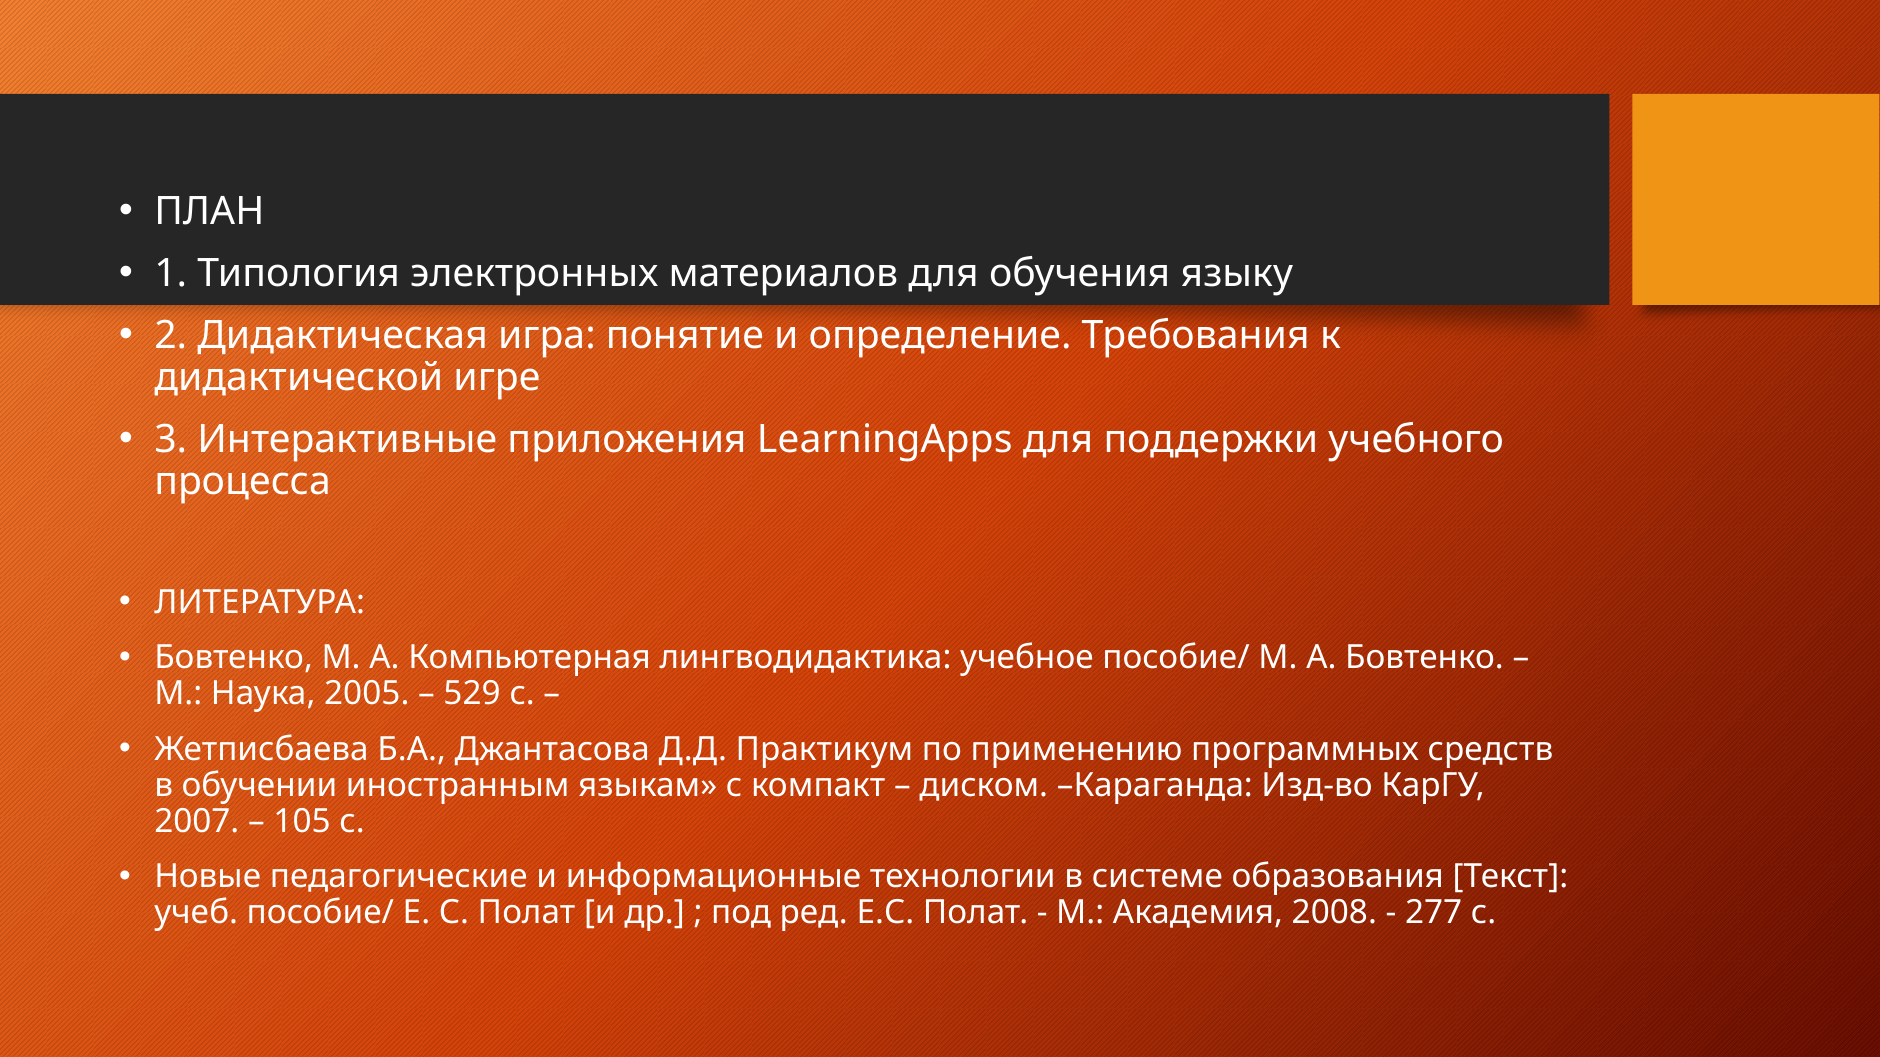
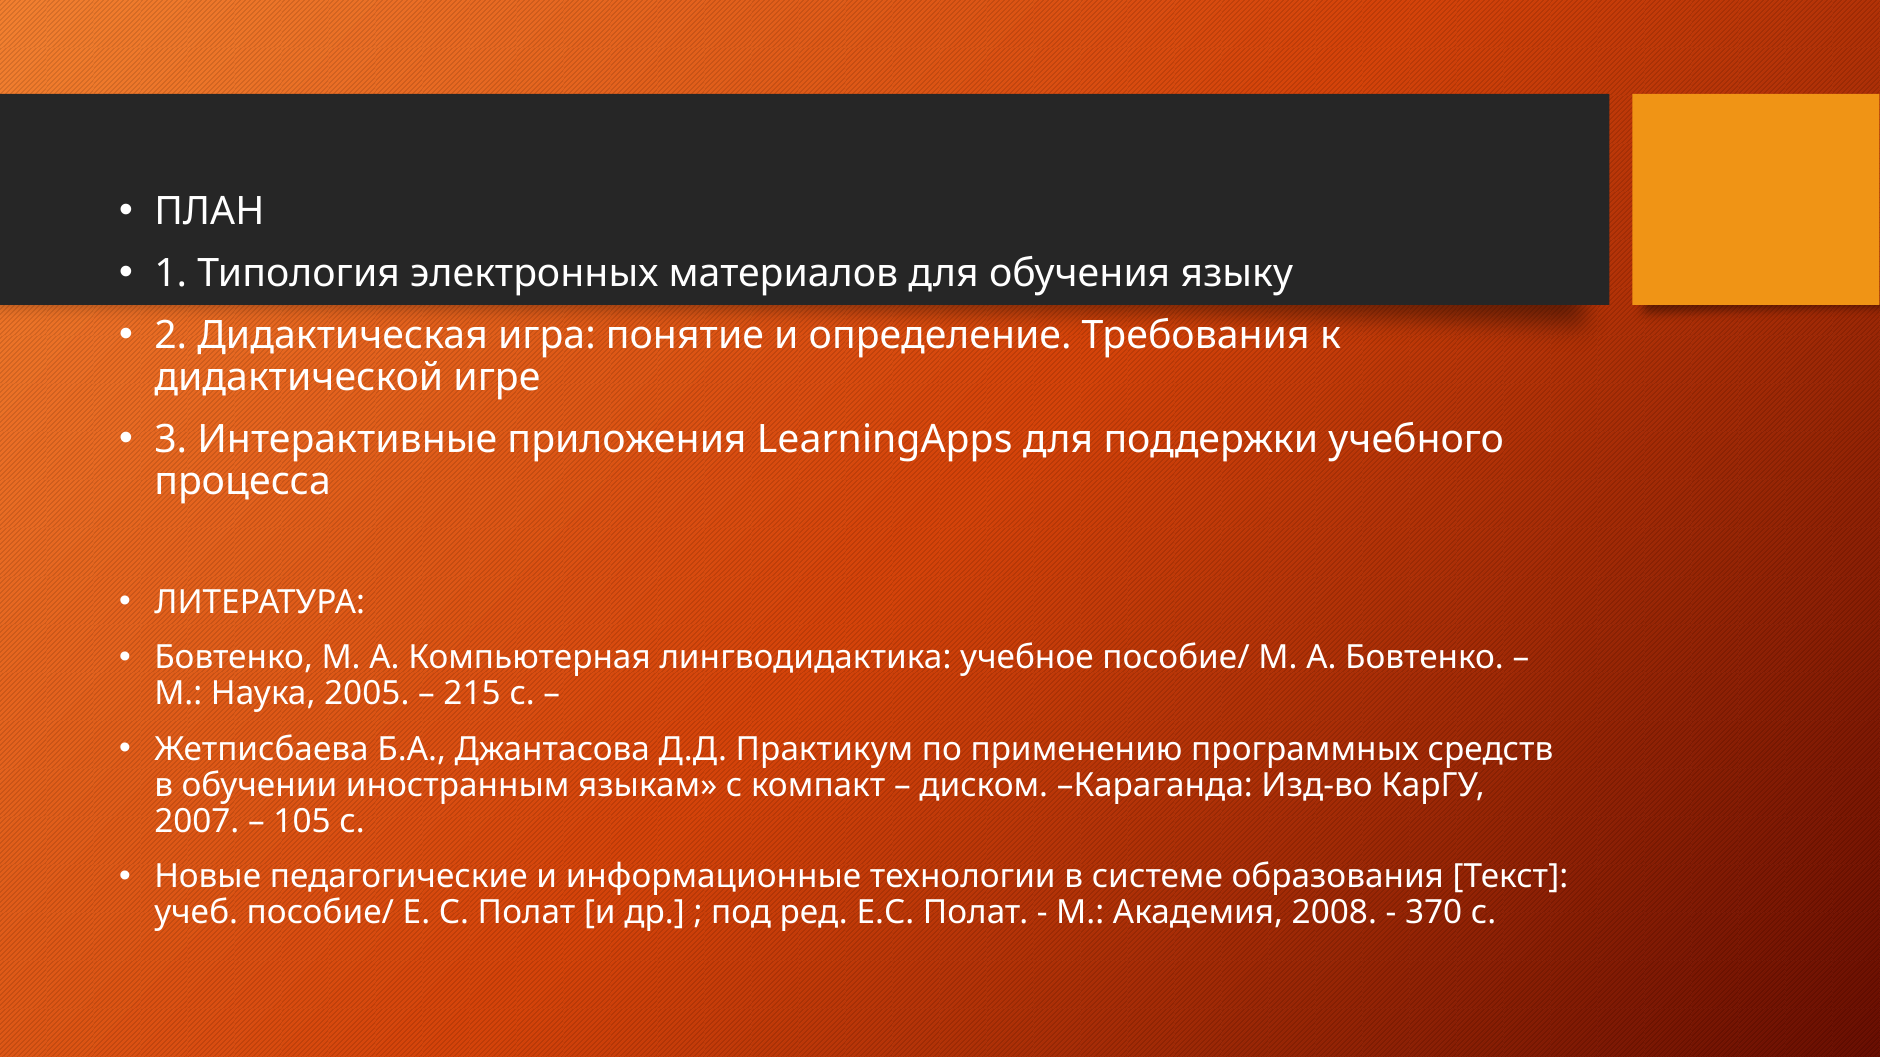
529: 529 -> 215 (472, 694)
277: 277 -> 370 (1434, 913)
